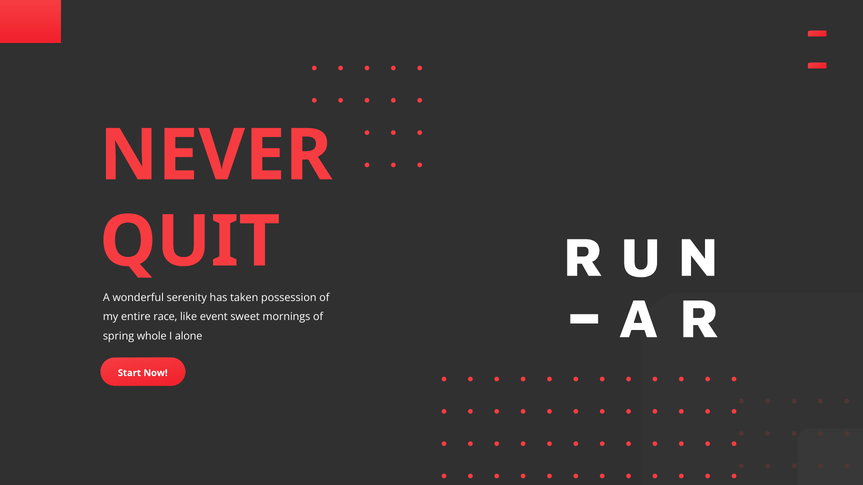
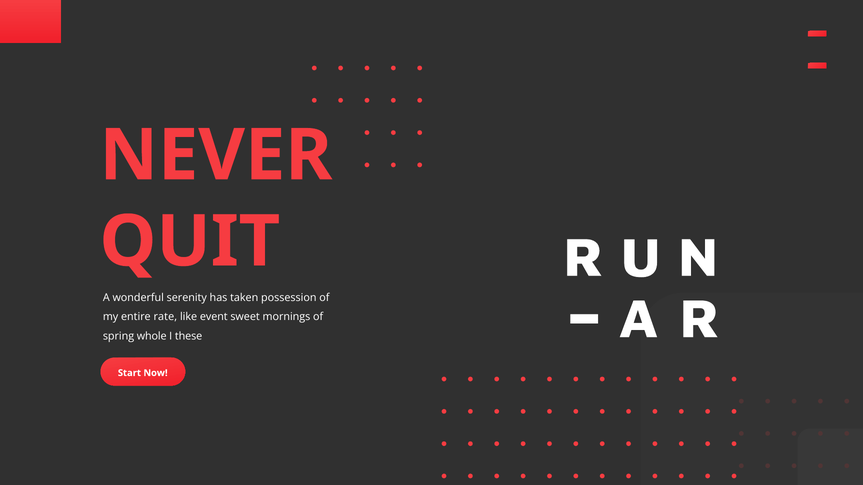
race: race -> rate (165, 317)
alone: alone -> these (189, 337)
